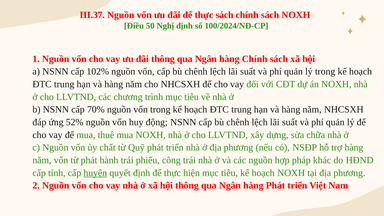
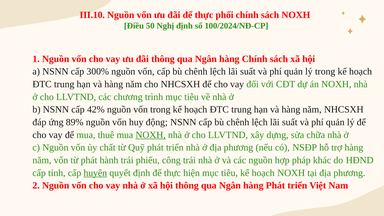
III.37: III.37 -> III.10 (92, 15)
thực sách: sách -> phối (225, 15)
102%: 102% -> 300% (98, 72)
70%: 70% -> 42% (96, 110)
52%: 52% -> 89% (75, 122)
NOXH underline: none -> present (151, 135)
